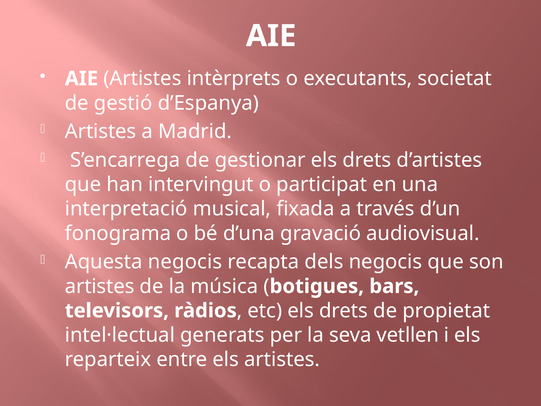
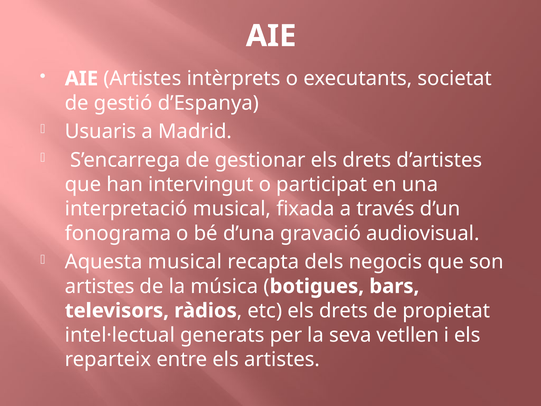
Artistes: Artistes -> Usuaris (101, 131)
Aquesta negocis: negocis -> musical (185, 262)
